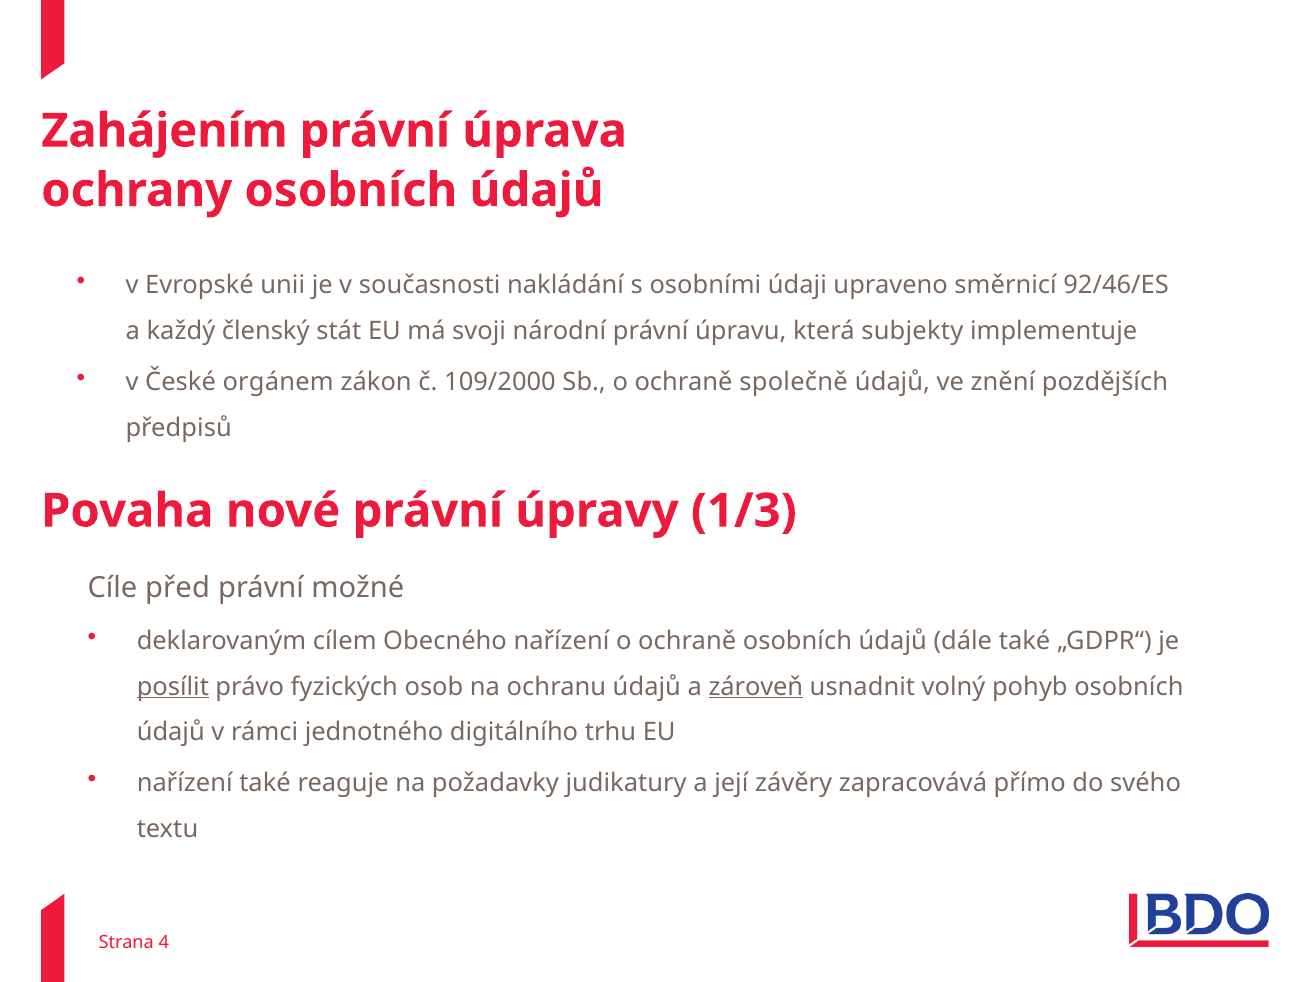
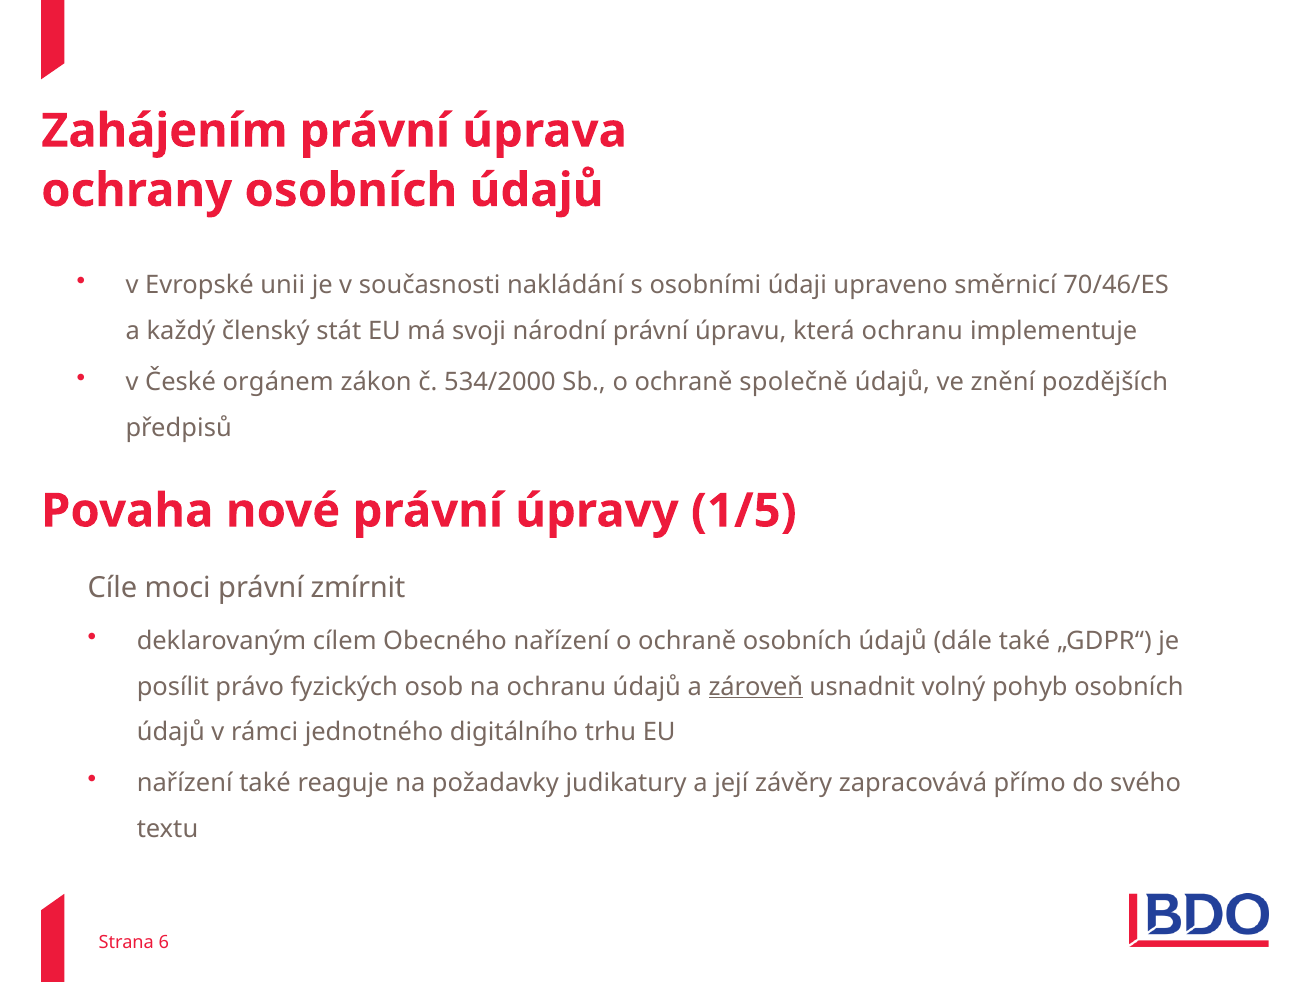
92/46/ES: 92/46/ES -> 70/46/ES (1116, 285)
která subjekty: subjekty -> ochranu (912, 331)
109/2000: 109/2000 -> 534/2000 (500, 382)
1/3: 1/3 -> 1/5 (744, 511)
před: před -> moci (178, 588)
možné: možné -> zmírnit (358, 588)
posílit underline: present -> none (173, 687)
4: 4 -> 6 (164, 943)
